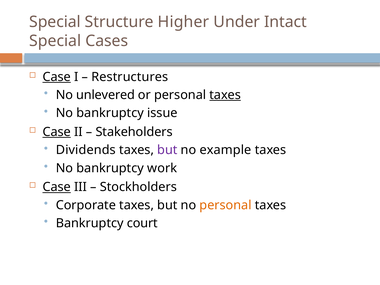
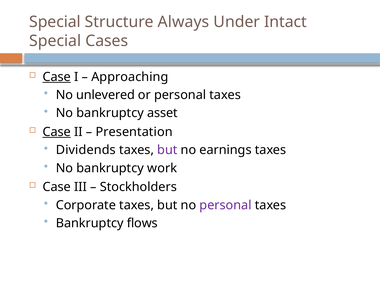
Higher: Higher -> Always (183, 22)
Restructures: Restructures -> Approaching (130, 77)
taxes underline: present -> none (225, 95)
issue: issue -> asset (162, 113)
Stakeholders: Stakeholders -> Presentation (134, 132)
example: example -> earnings (226, 150)
Case underline: present -> none (57, 187)
personal colour: orange -> purple (226, 205)
court: court -> flows (142, 223)
